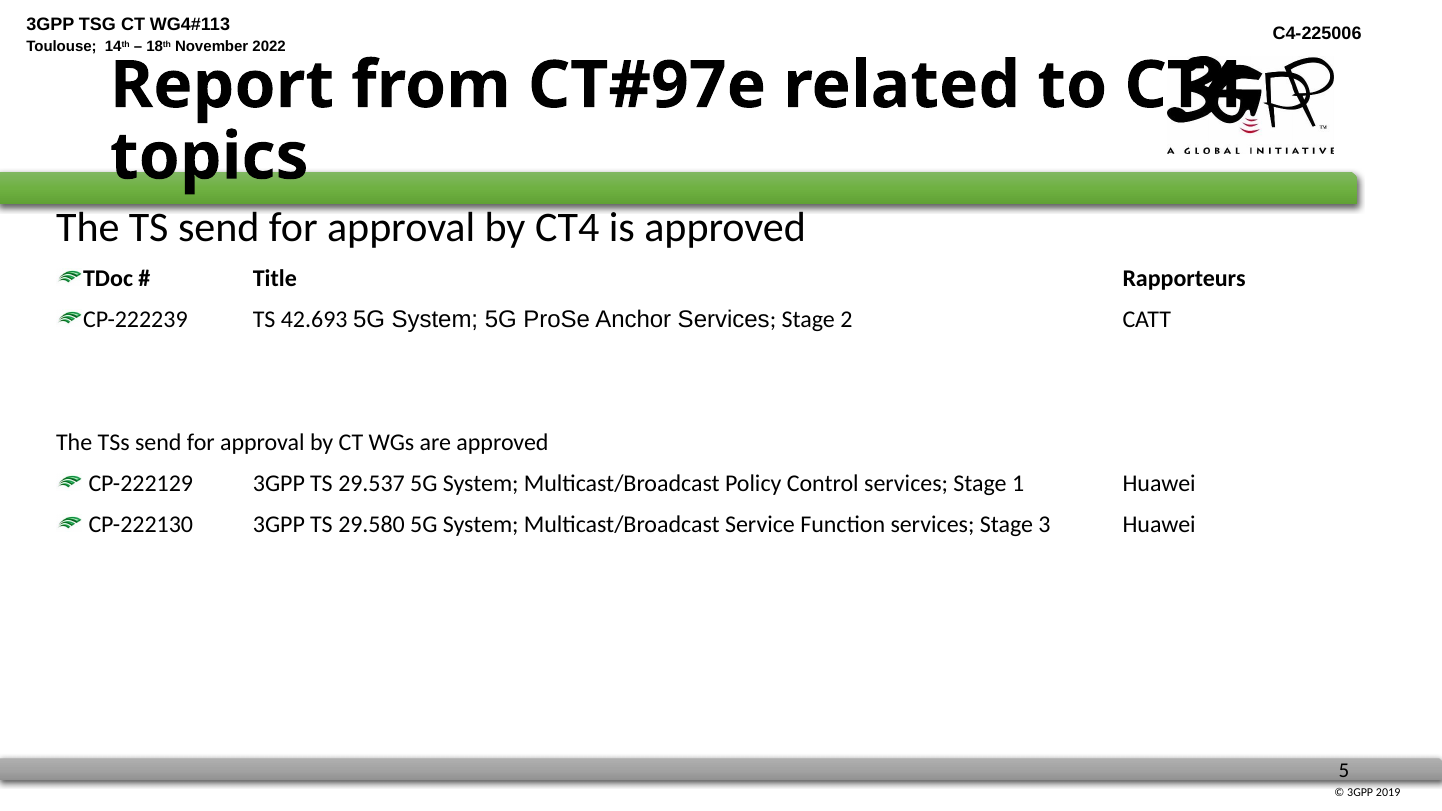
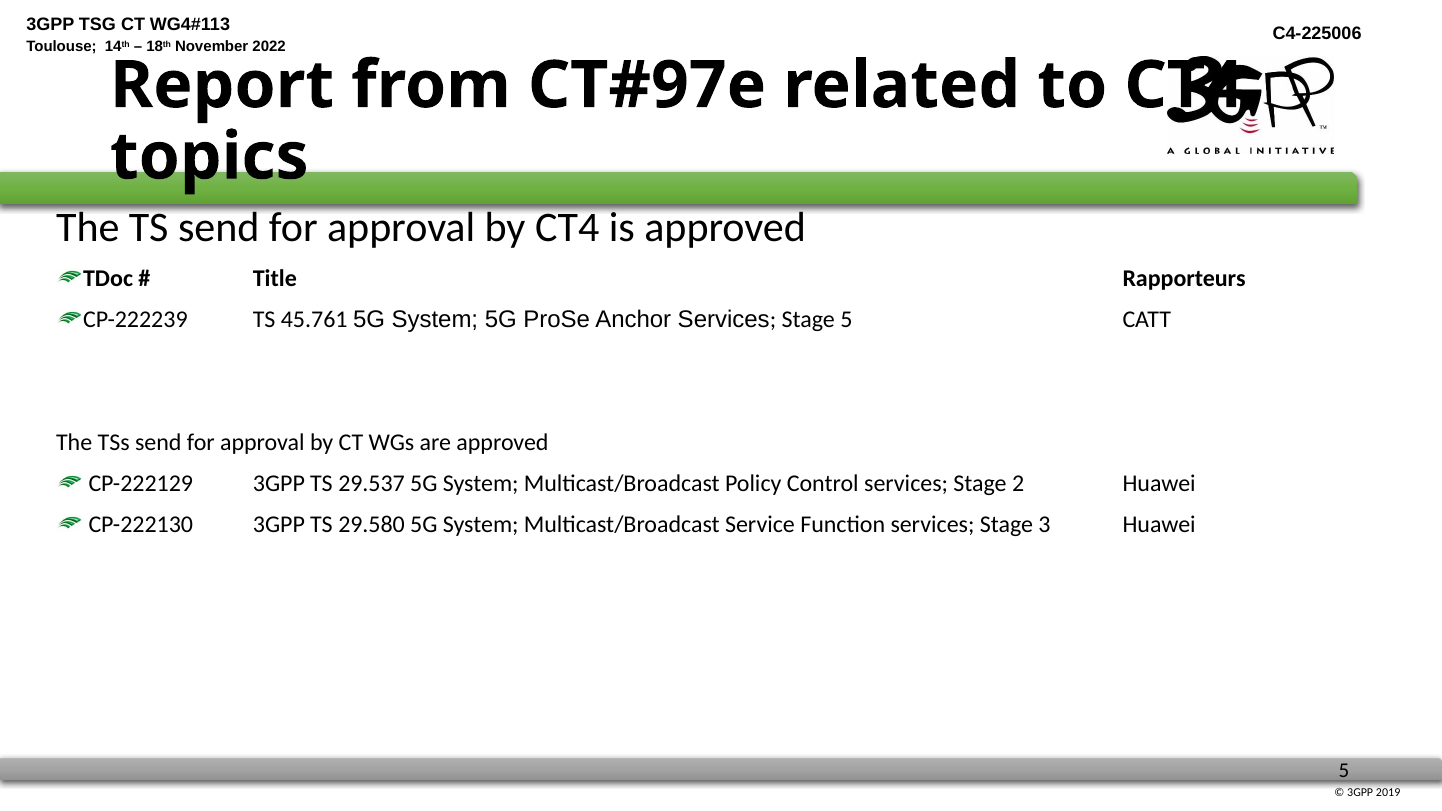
42.693: 42.693 -> 45.761 (314, 320)
Stage 2: 2 -> 5 (846, 320)
1: 1 -> 2 (1018, 483)
